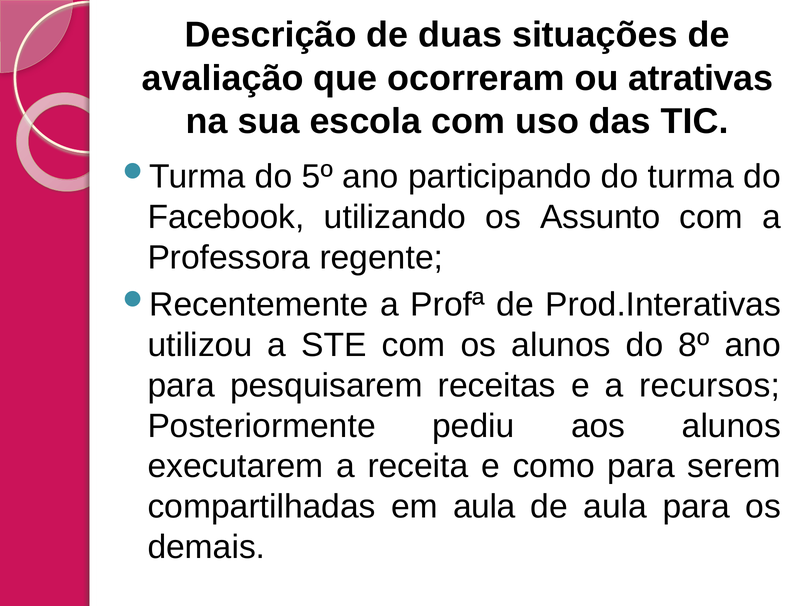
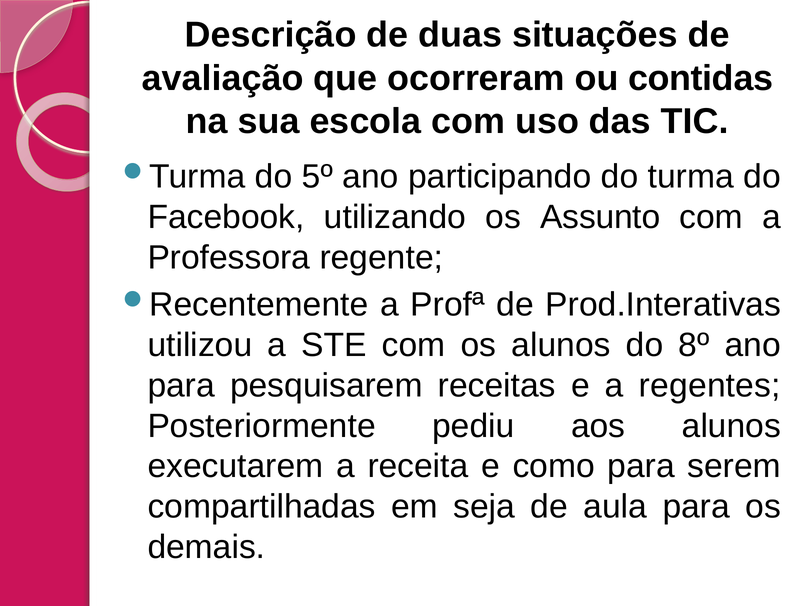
atrativas: atrativas -> contidas (701, 78)
recursos: recursos -> regentes (710, 386)
em aula: aula -> seja (484, 507)
